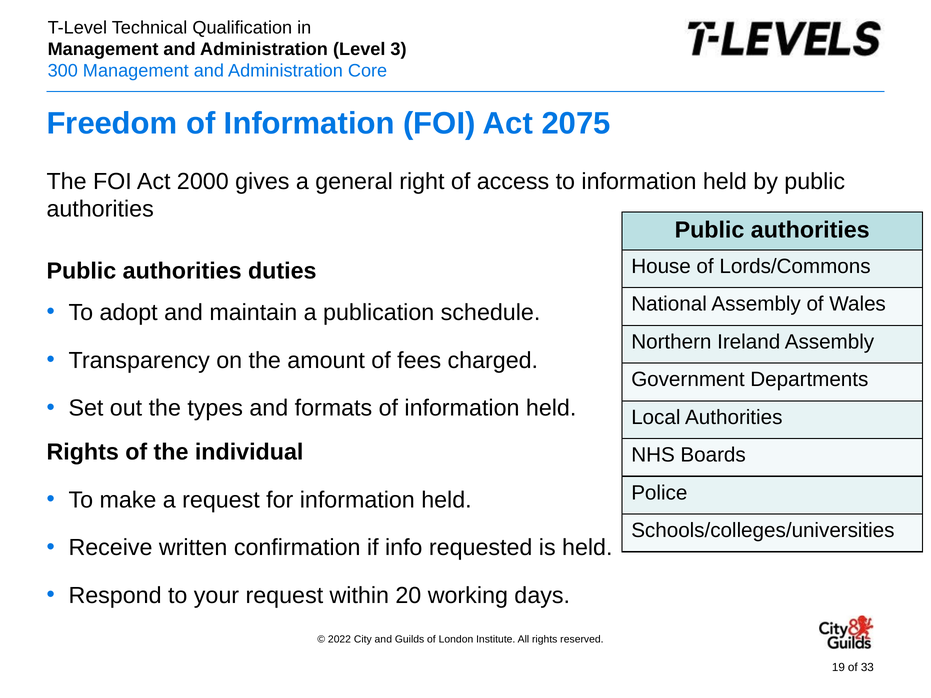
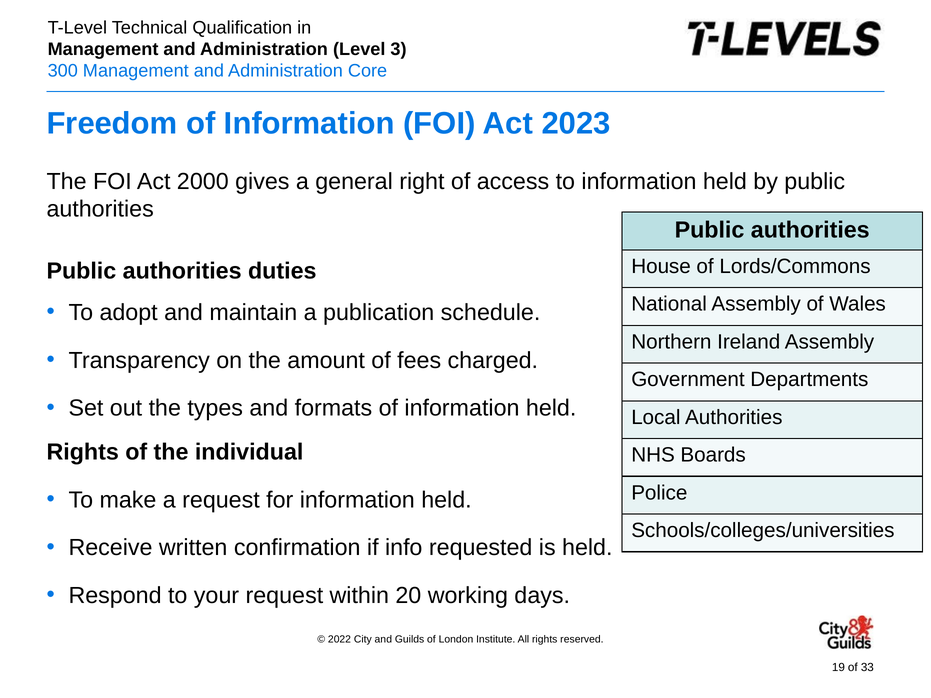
2075: 2075 -> 2023 (576, 123)
